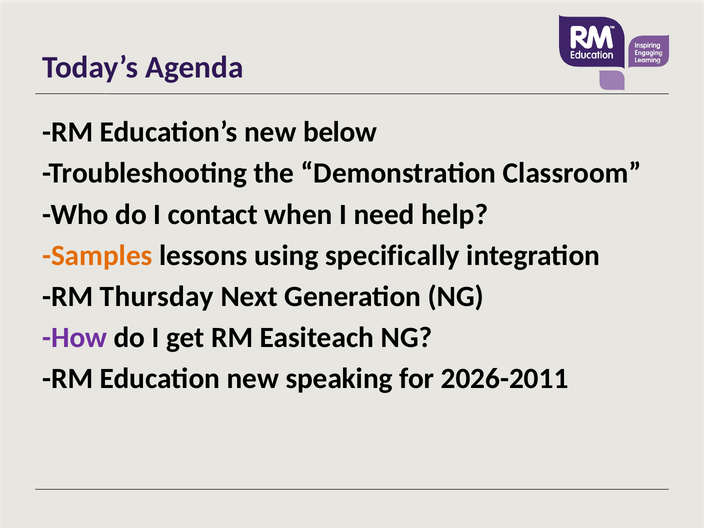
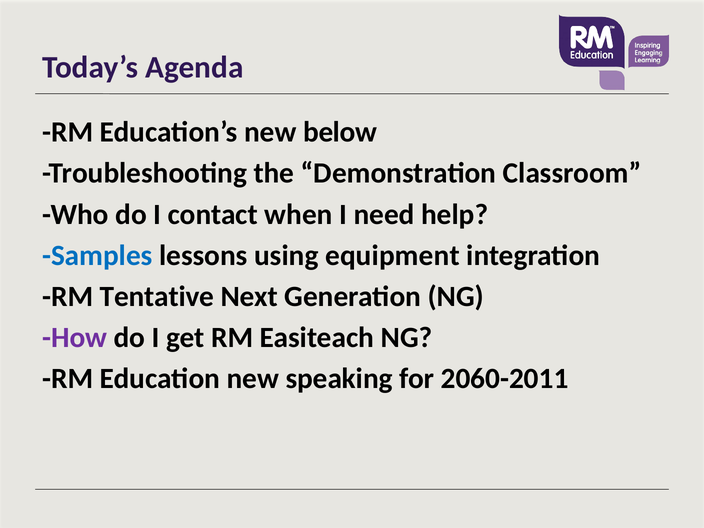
Samples colour: orange -> blue (97, 255)
specifically: specifically -> equipment (392, 255)
Thursday: Thursday -> Tentative (157, 297)
2026-2011: 2026-2011 -> 2060-2011 (505, 379)
